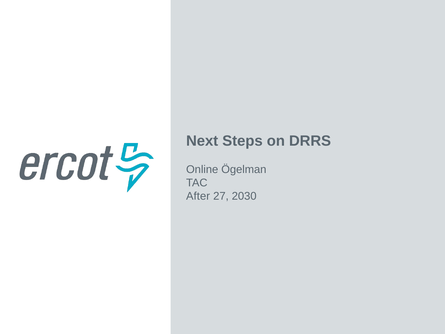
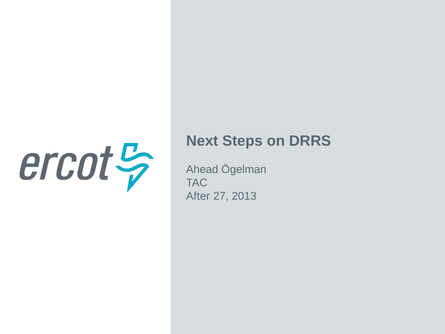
Online: Online -> Ahead (202, 169)
2030: 2030 -> 2013 (244, 196)
